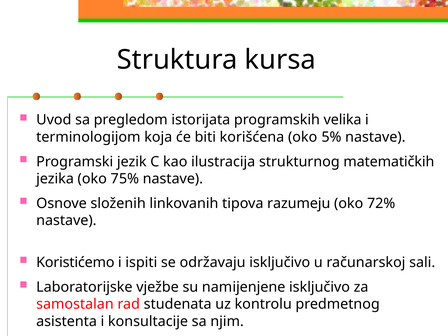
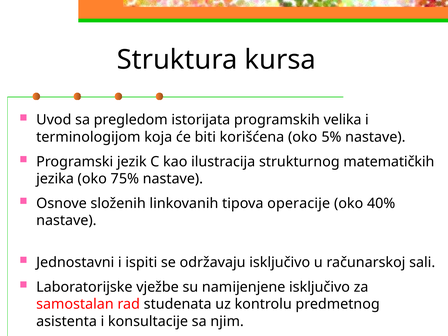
razumeju: razumeju -> operacije (299, 203)
72%: 72% -> 40% (381, 203)
Koristićemo: Koristićemo -> Jednostavni (75, 262)
